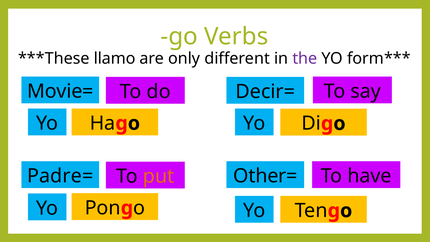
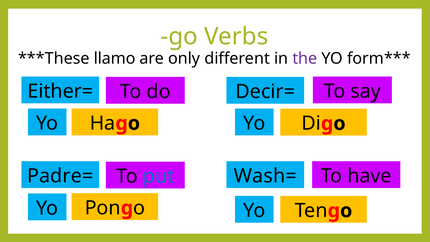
Movie=: Movie= -> Either= (60, 91)
put colour: orange -> blue (159, 176)
Other=: Other= -> Wash= (265, 176)
